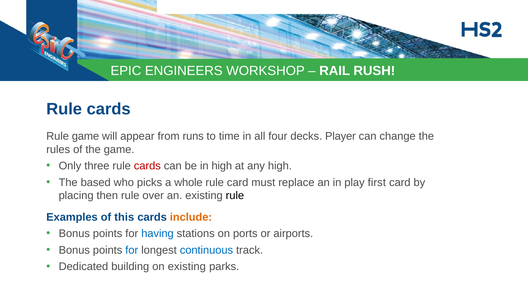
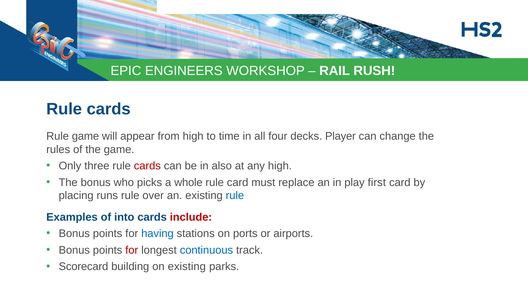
from runs: runs -> high (193, 136)
in high: high -> also (222, 166)
The based: based -> bonus (96, 182)
then: then -> runs (107, 196)
rule colour: black -> blue (235, 196)
this: this -> into (124, 217)
include colour: orange -> red (191, 217)
for colour: blue -> red (132, 250)
Dedicated: Dedicated -> Scorecard (83, 267)
